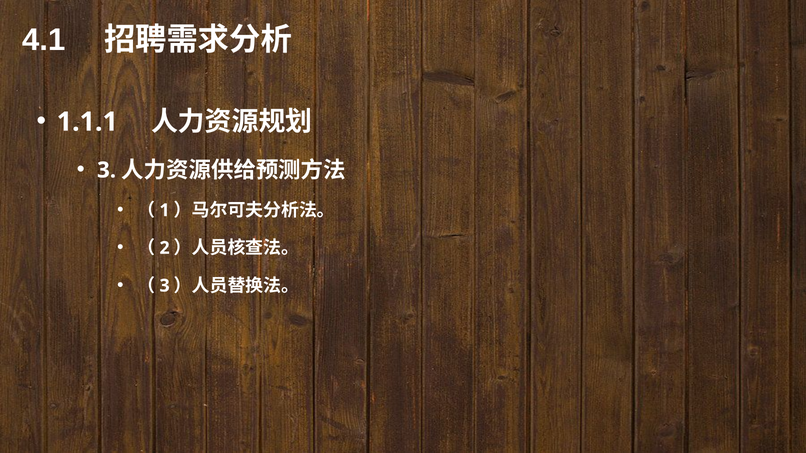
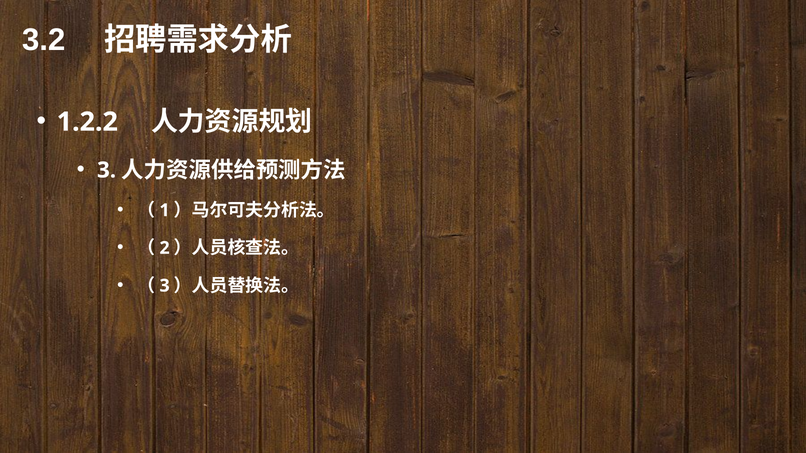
4.1: 4.1 -> 3.2 (44, 40)
1.1.1: 1.1.1 -> 1.2.2 (87, 122)
